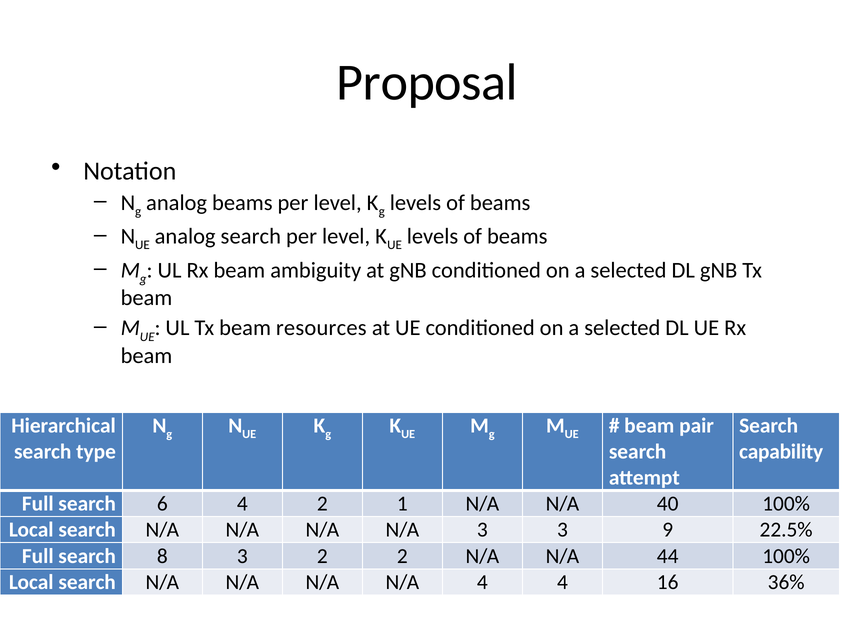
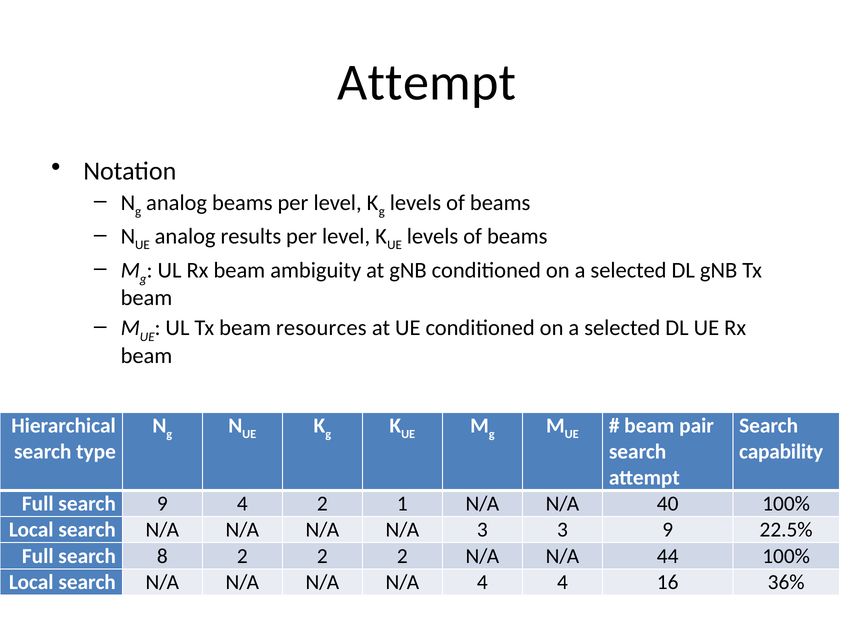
Proposal: Proposal -> Attempt (427, 83)
analog search: search -> results (251, 237)
search 6: 6 -> 9 (162, 504)
8 3: 3 -> 2 (242, 556)
